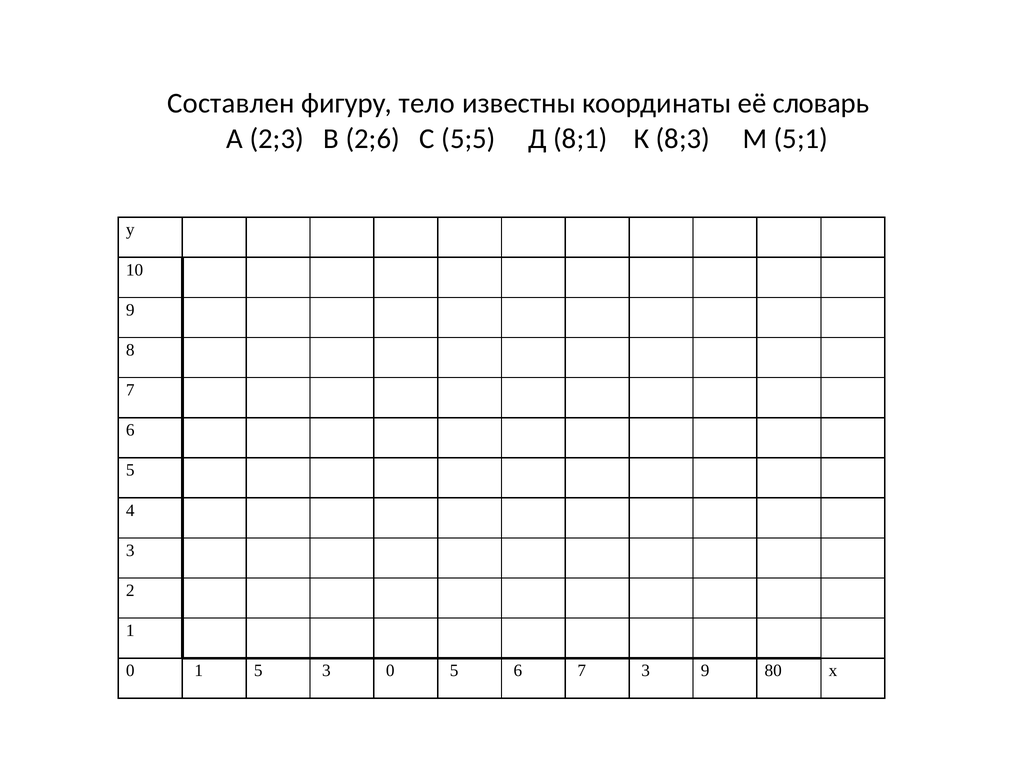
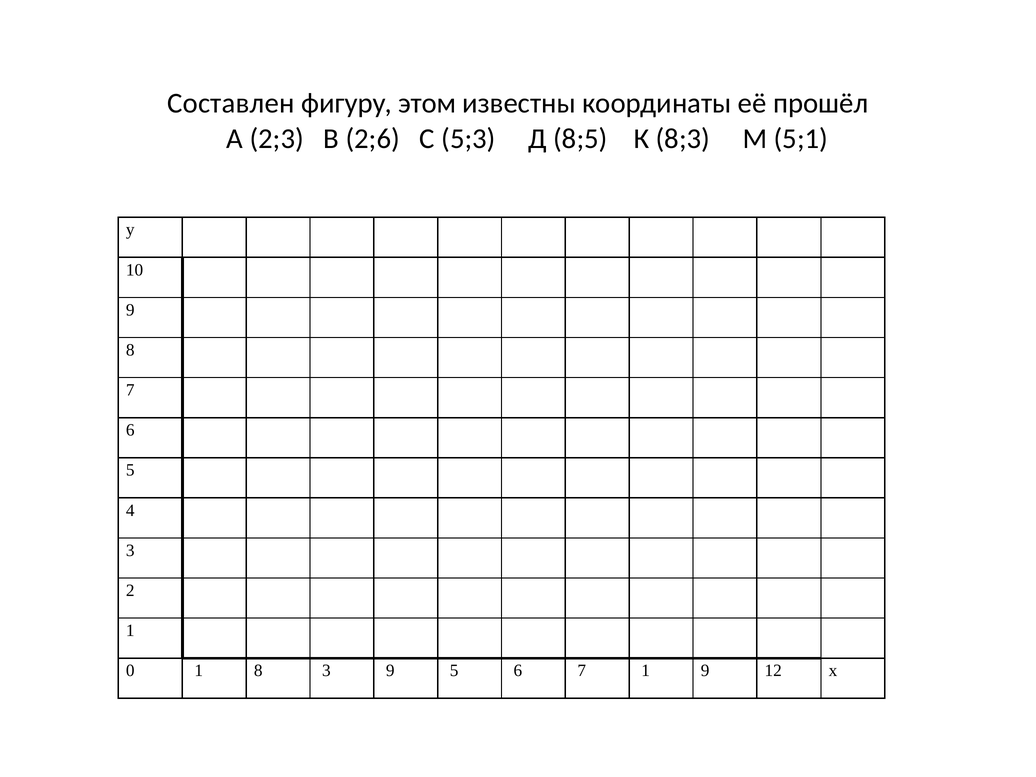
тело: тело -> этом (427, 103)
словарь: словарь -> прошёл (821, 103)
5;5: 5;5 -> 5;3 (468, 139)
8;1: 8;1 -> 8;5 (580, 139)
1 5: 5 -> 8 (258, 671)
3 0: 0 -> 9 (390, 671)
7 3: 3 -> 1 (646, 671)
80: 80 -> 12 (773, 671)
